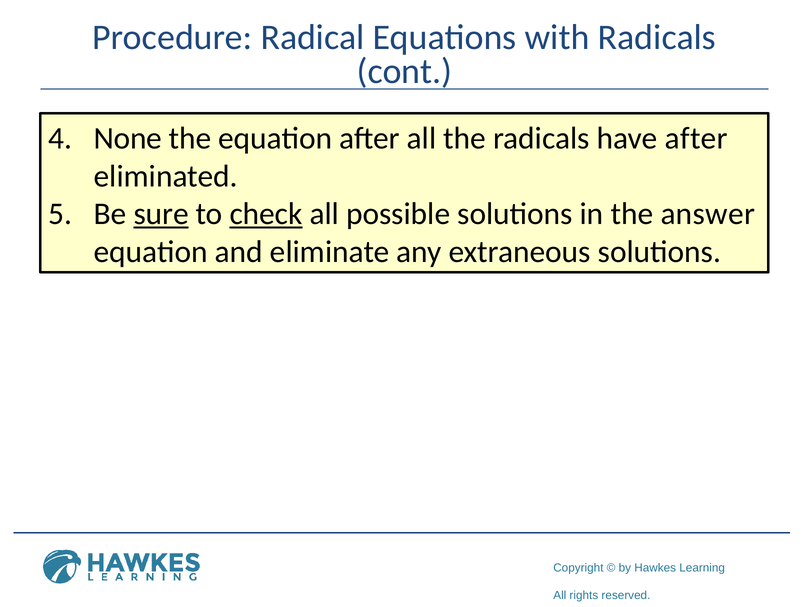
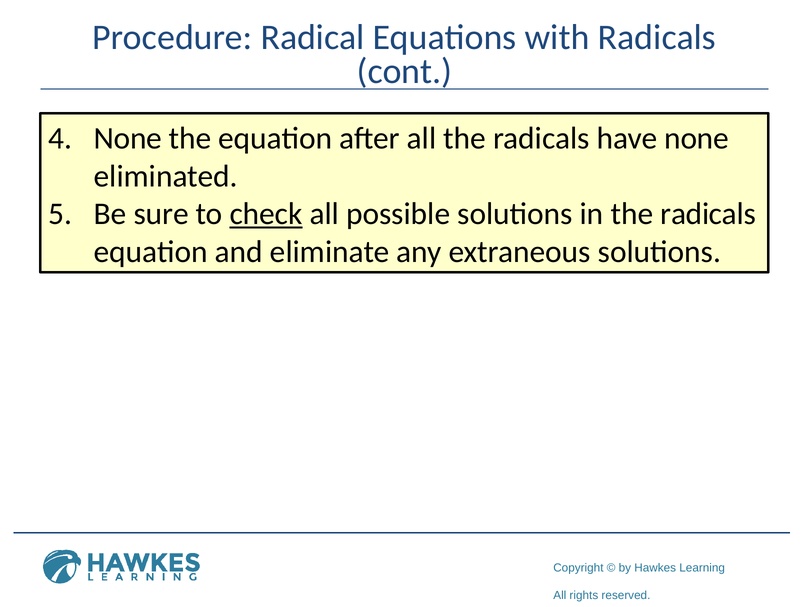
have after: after -> none (697, 138)
sure underline: present -> none (161, 214)
in the answer: answer -> radicals (708, 214)
